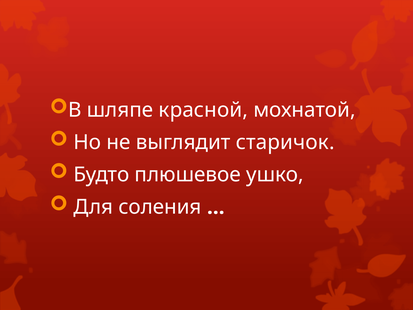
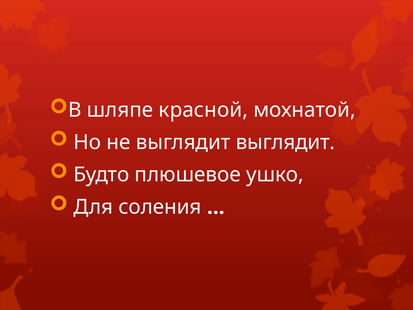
выглядит старичок: старичок -> выглядит (285, 142)
